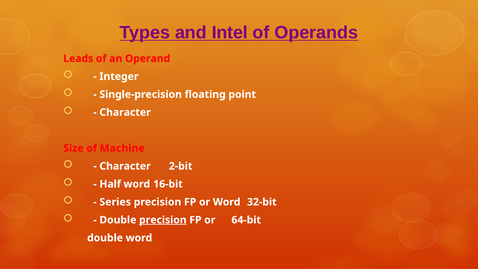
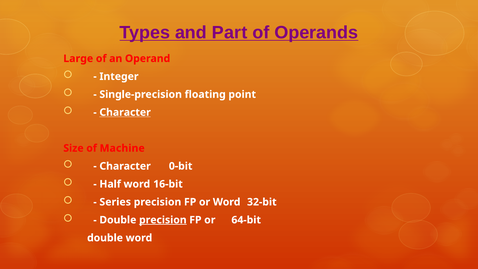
Intel: Intel -> Part (230, 32)
Leads: Leads -> Large (78, 59)
Character underline: none -> present (125, 112)
2-bit: 2-bit -> 0-bit (181, 166)
